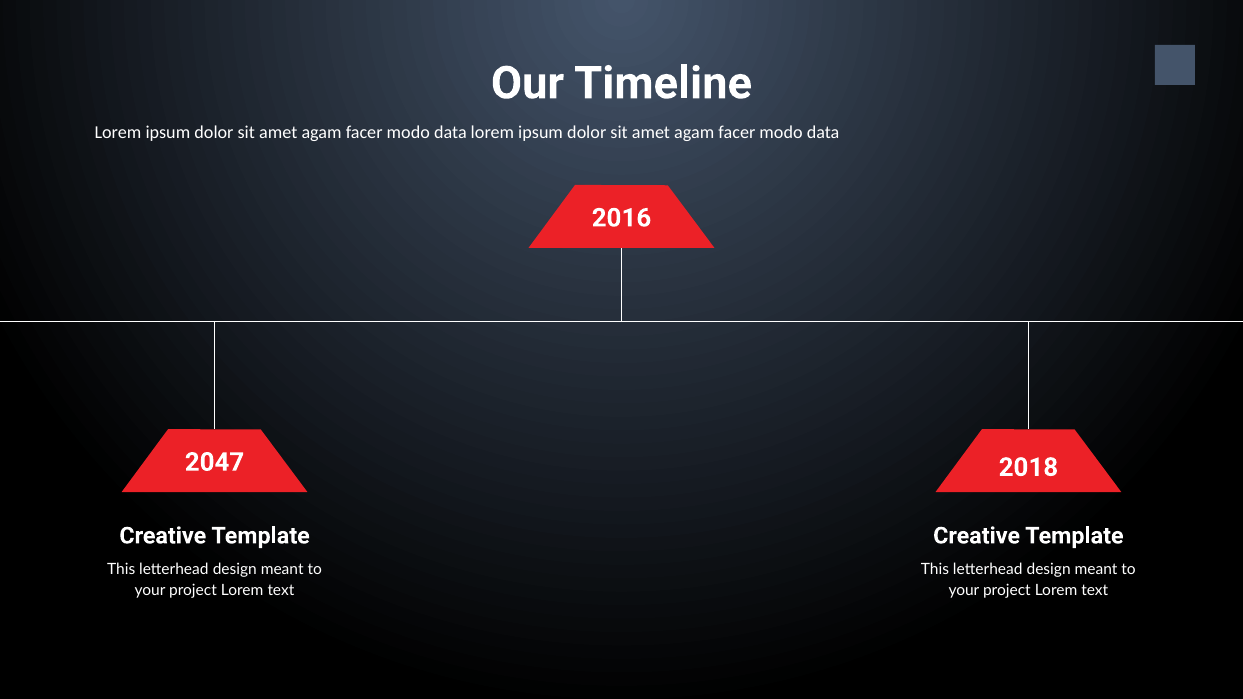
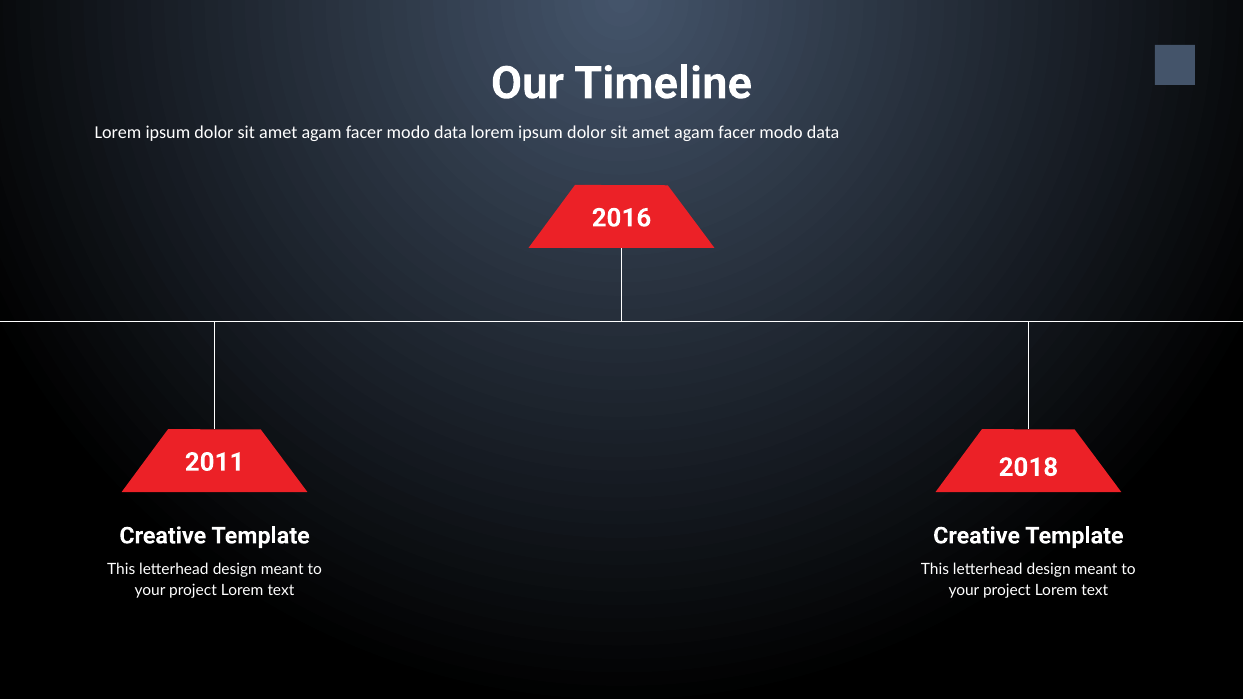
2047: 2047 -> 2011 (215, 462)
